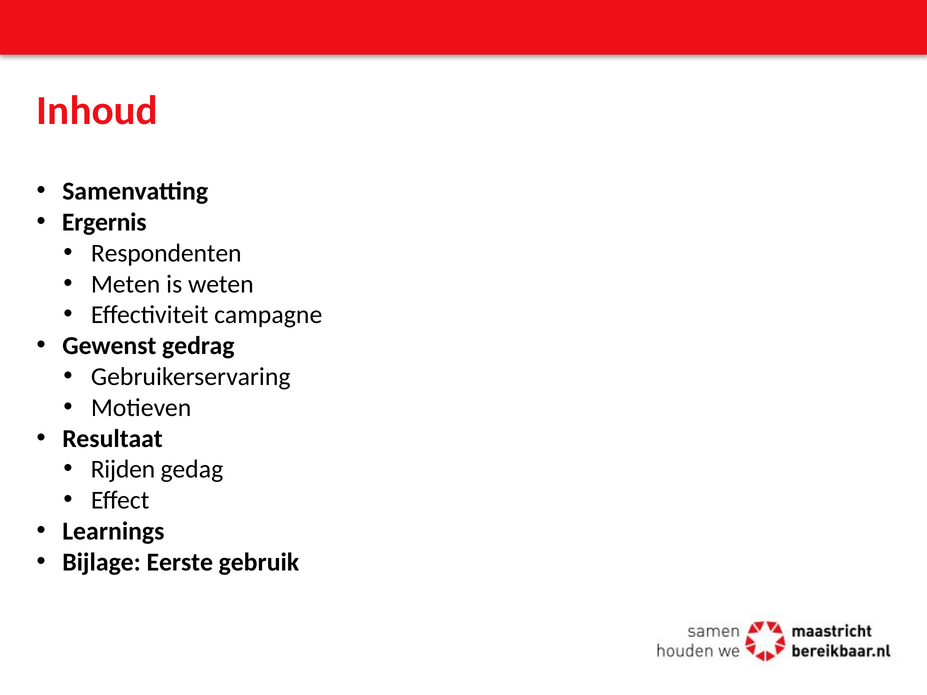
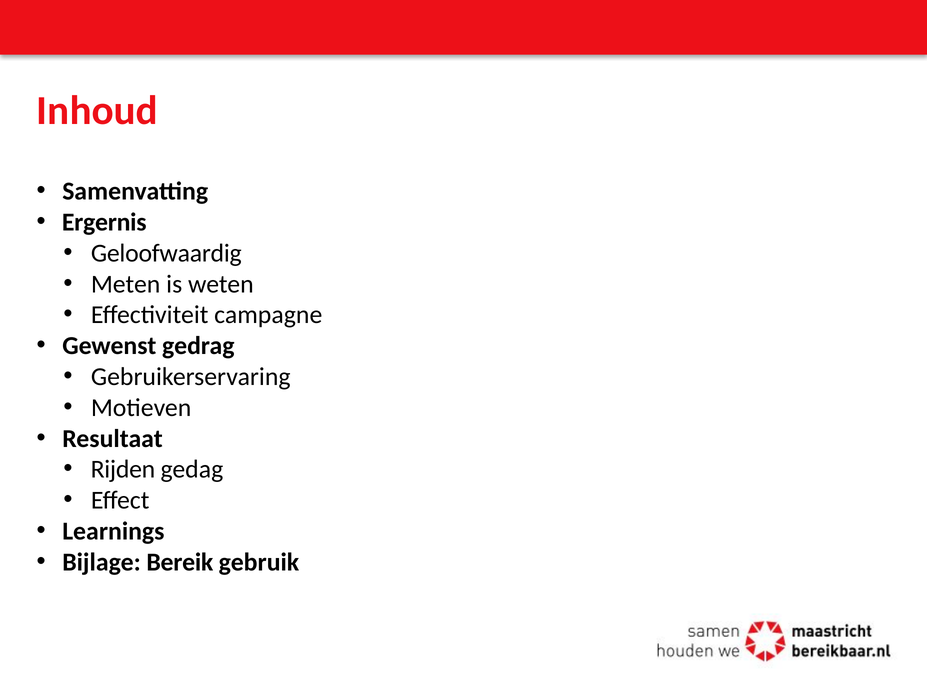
Respondenten: Respondenten -> Geloofwaardig (166, 253)
Eerste: Eerste -> Bereik (180, 562)
